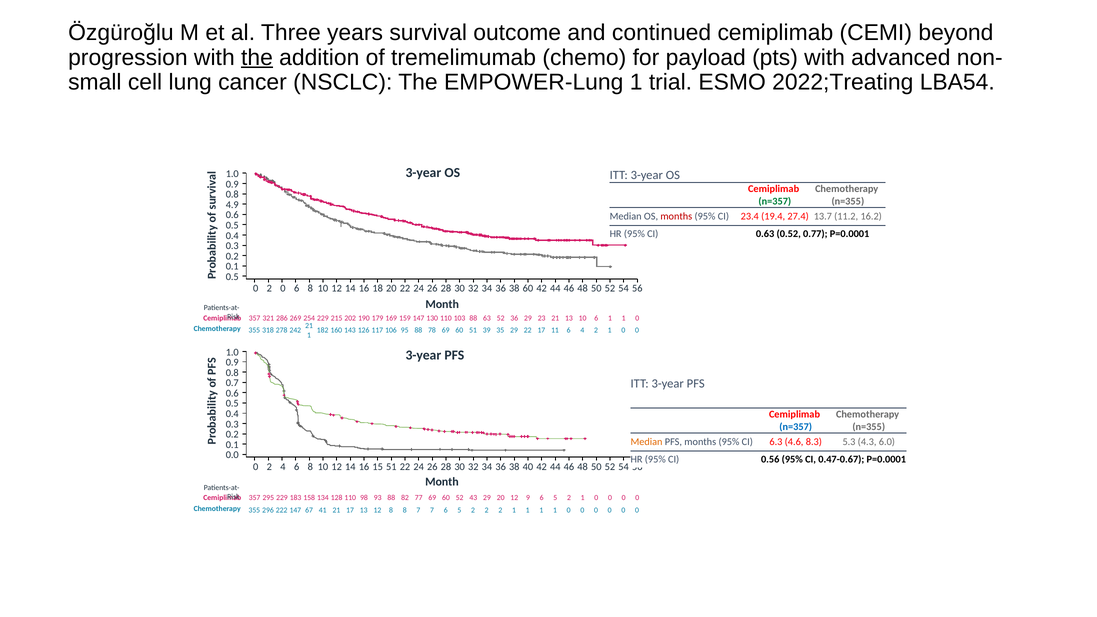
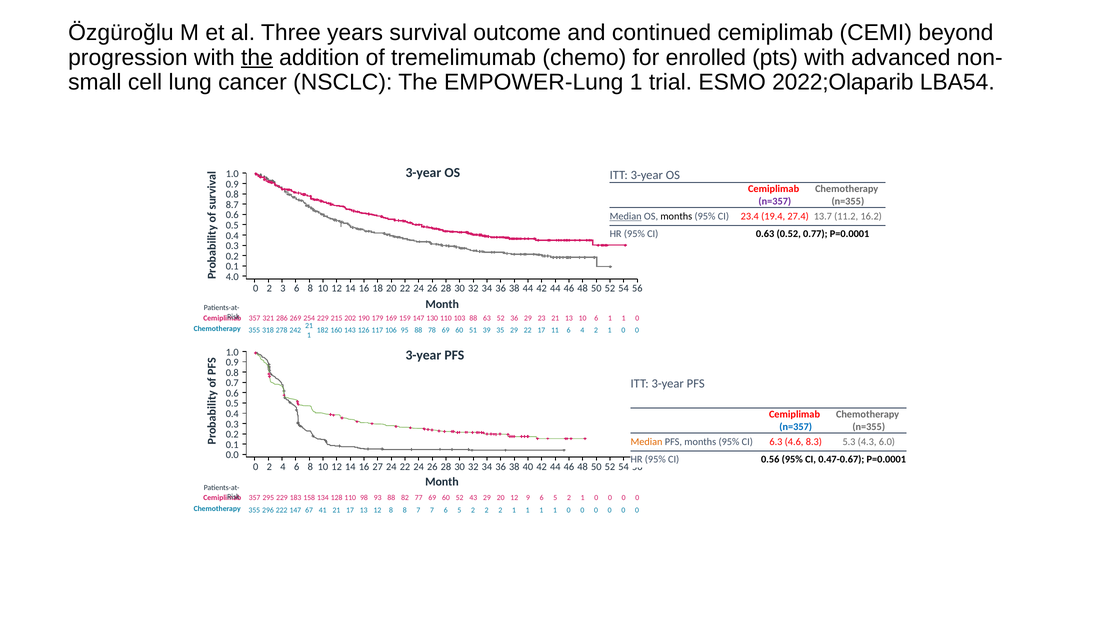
payload: payload -> enrolled (706, 58)
2022;Treating: 2022;Treating -> 2022;Olaparib (843, 82)
n=357 colour: green -> purple (775, 201)
4.9: 4.9 -> 8.7 (232, 205)
Median underline: none -> present (626, 217)
months colour: red -> black (676, 217)
0.5: 0.5 -> 4.0 (232, 277)
2 0: 0 -> 3 (283, 288)
34 60: 60 -> 44 (528, 288)
15: 15 -> 27 (378, 467)
14 51: 51 -> 24 (391, 467)
